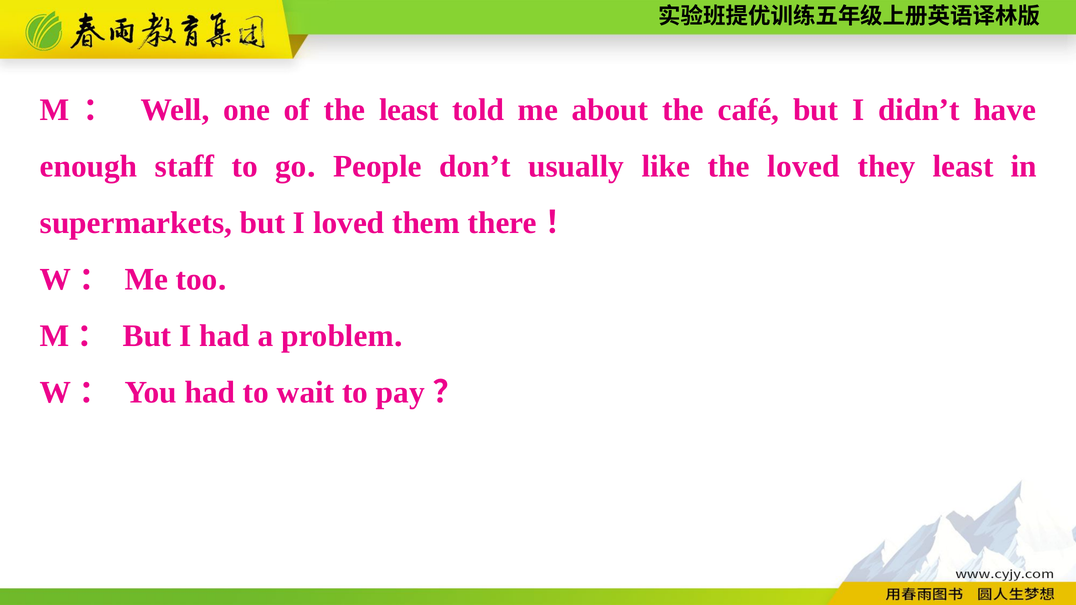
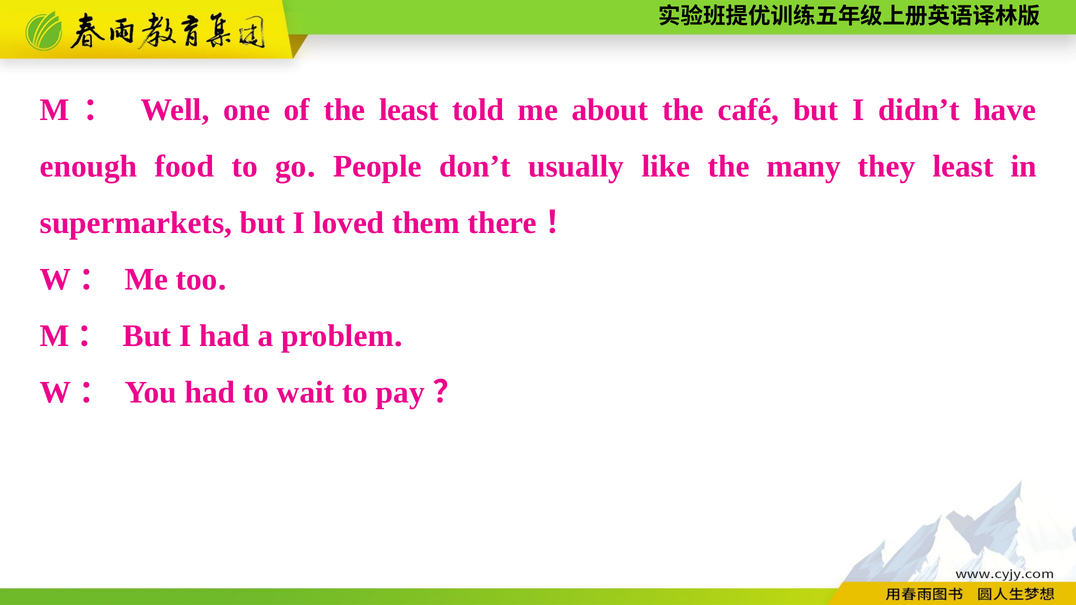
staff: staff -> food (184, 166)
the loved: loved -> many (804, 166)
